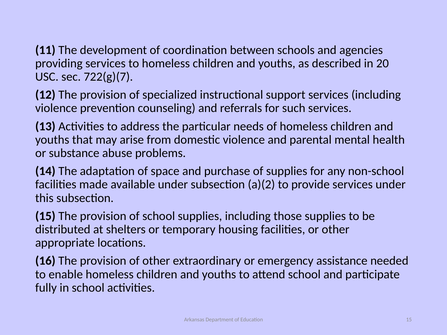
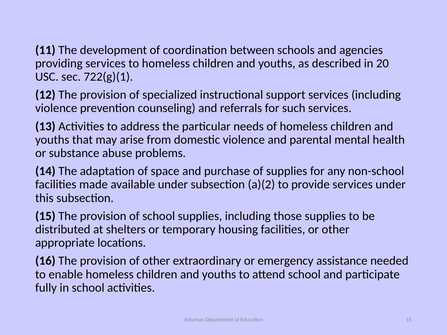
722(g)(7: 722(g)(7 -> 722(g)(1 (108, 77)
